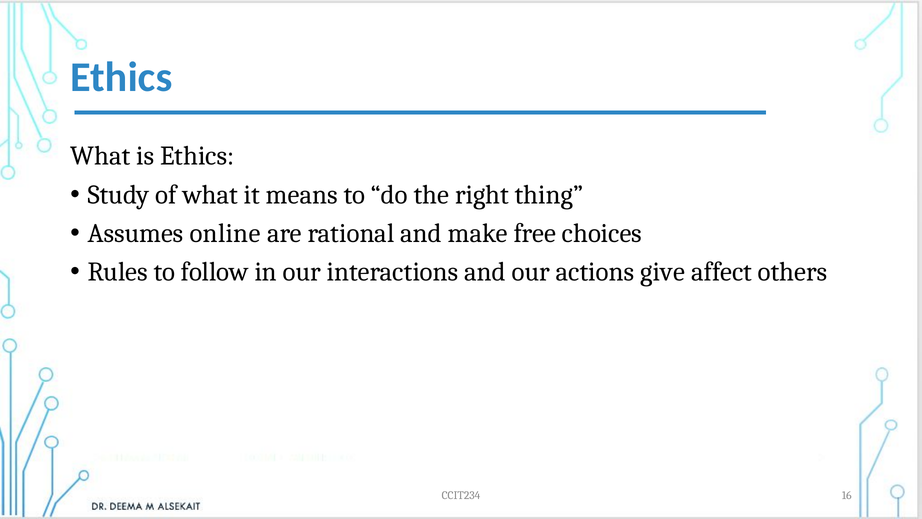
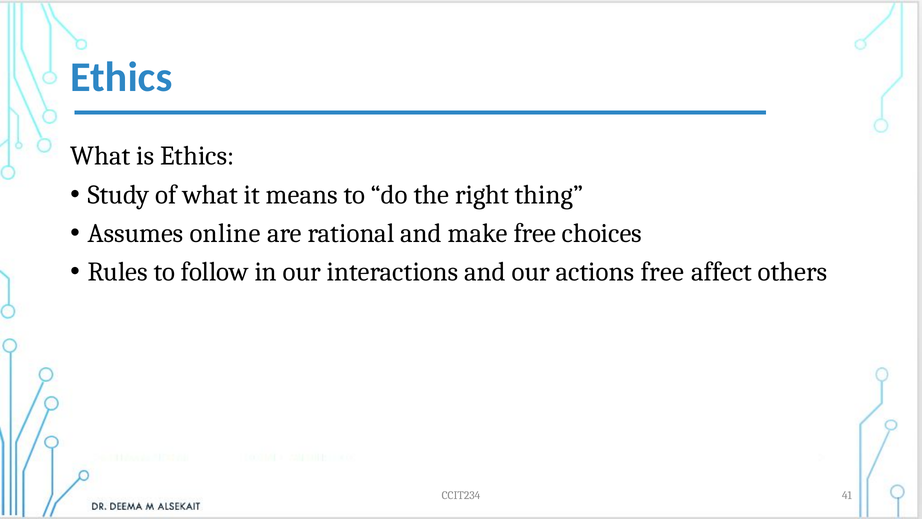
actions give: give -> free (663, 272)
16: 16 -> 41 (847, 495)
